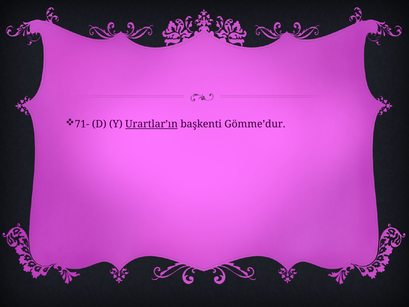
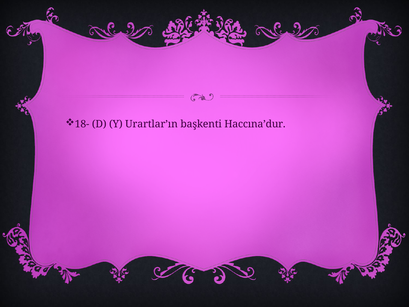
71-: 71- -> 18- (82, 124)
Urartlar’ın underline: present -> none (152, 124)
Gömme’dur: Gömme’dur -> Haccına’dur (255, 124)
